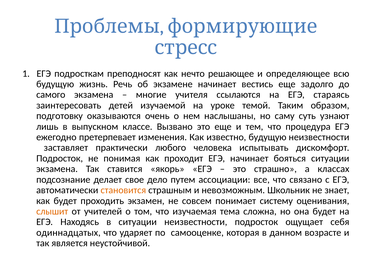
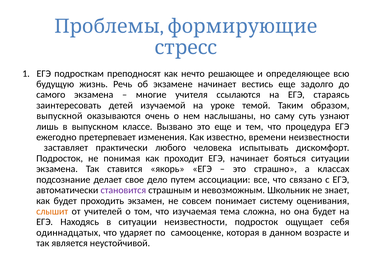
подготовку: подготовку -> выпускной (59, 116)
известно будущую: будущую -> времени (267, 137)
становится colour: orange -> purple (123, 190)
